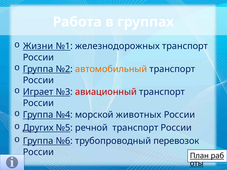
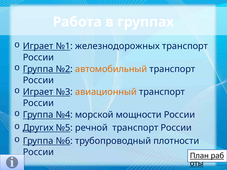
Жизни: Жизни -> Играет (38, 46)
авиационный colour: red -> orange (106, 92)
животных: животных -> мощности (139, 115)
перевозок: перевозок -> плотности (176, 141)
